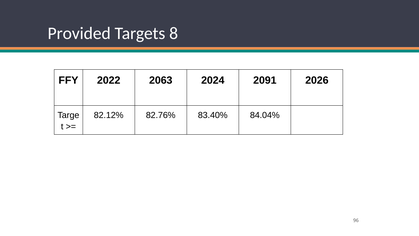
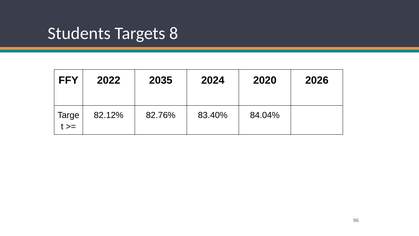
Provided: Provided -> Students (79, 33)
2063: 2063 -> 2035 (161, 80)
2091: 2091 -> 2020 (265, 80)
